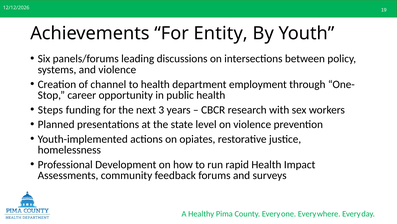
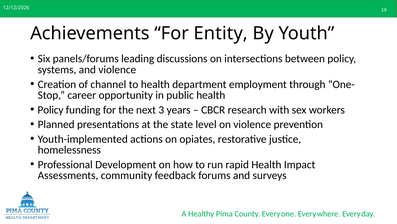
Steps: Steps -> Policy (51, 109)
